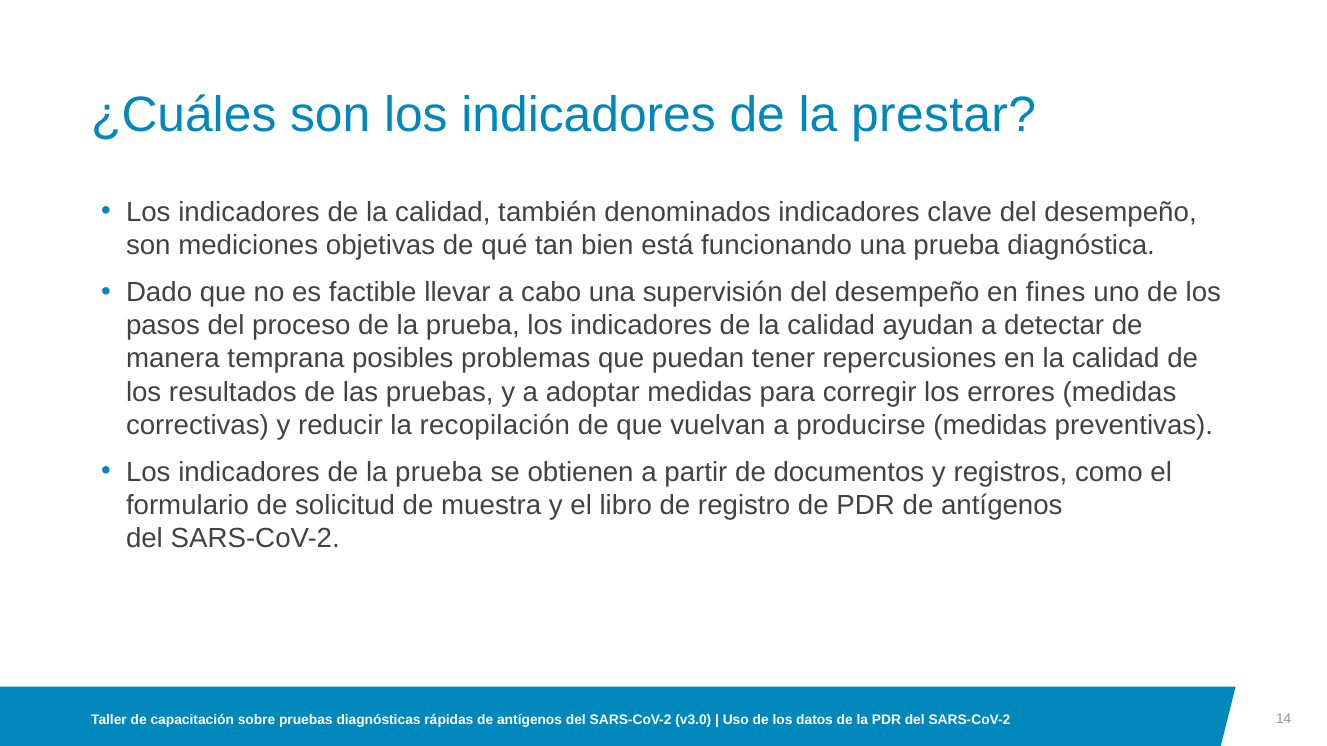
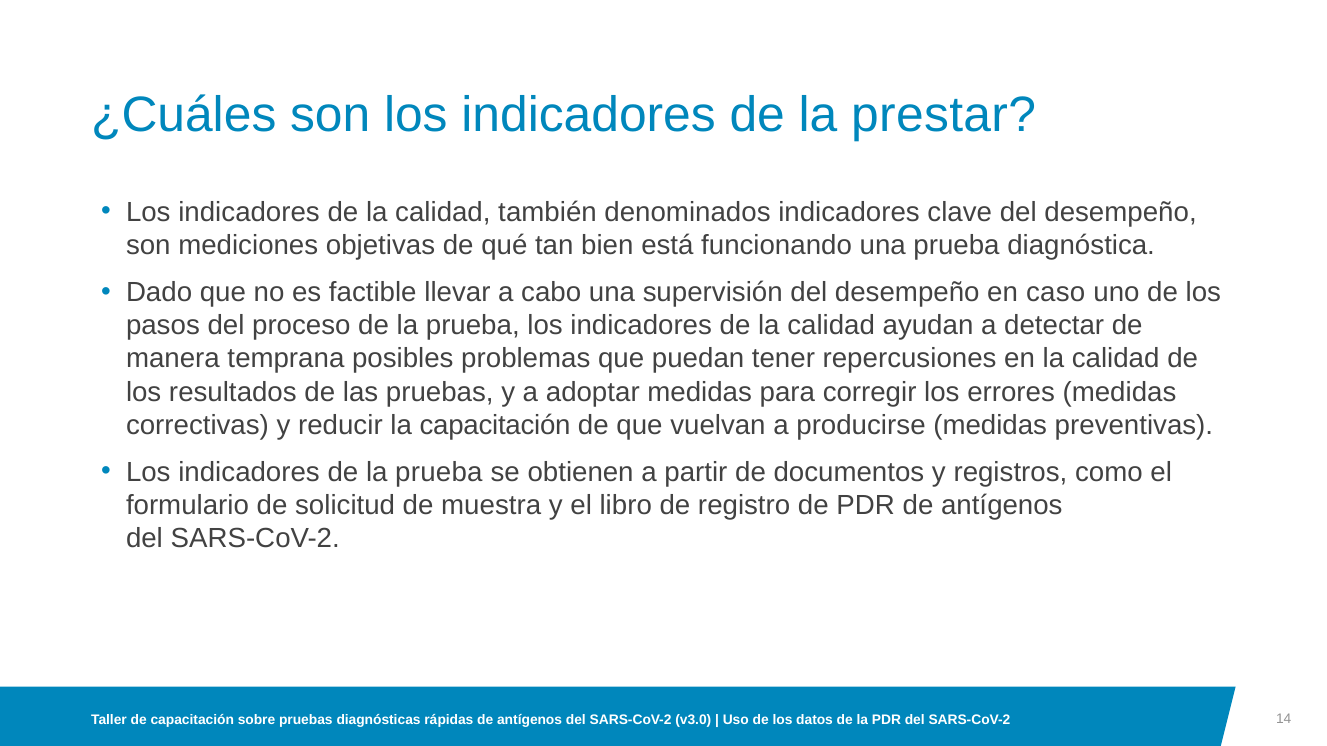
fines: fines -> caso (1056, 293)
la recopilación: recopilación -> capacitación (495, 425)
